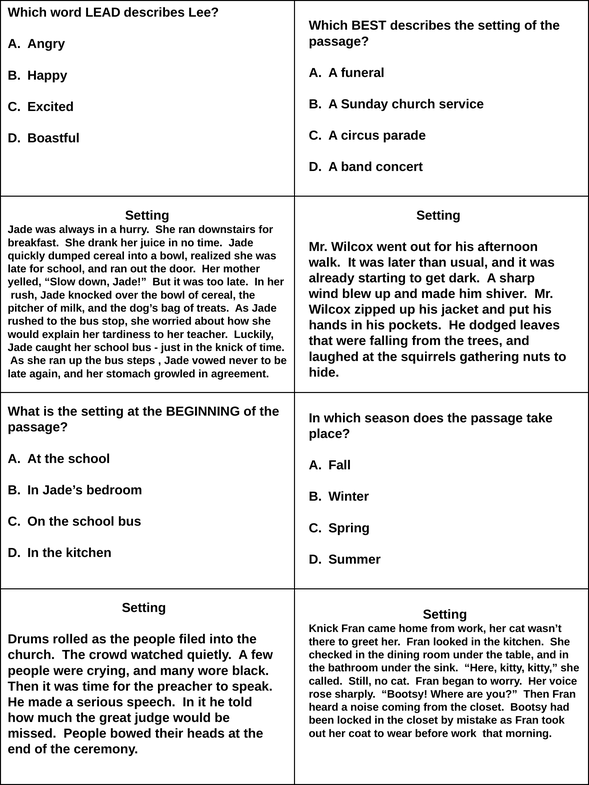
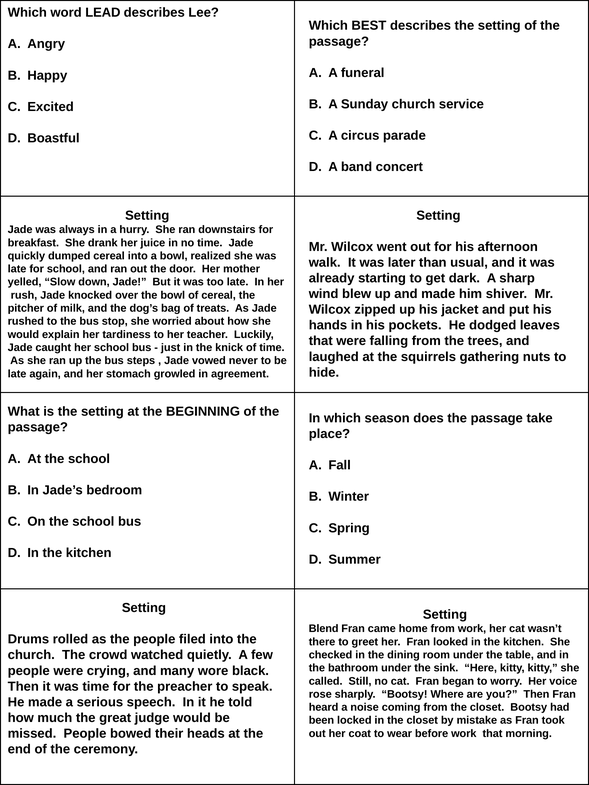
Knick: Knick -> Blend (324, 629)
